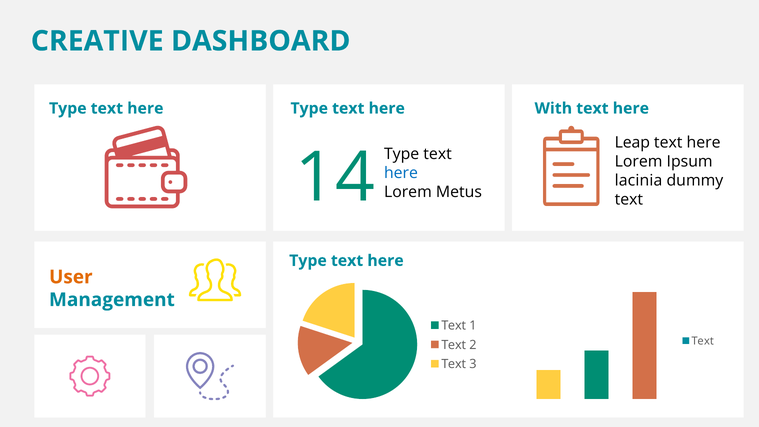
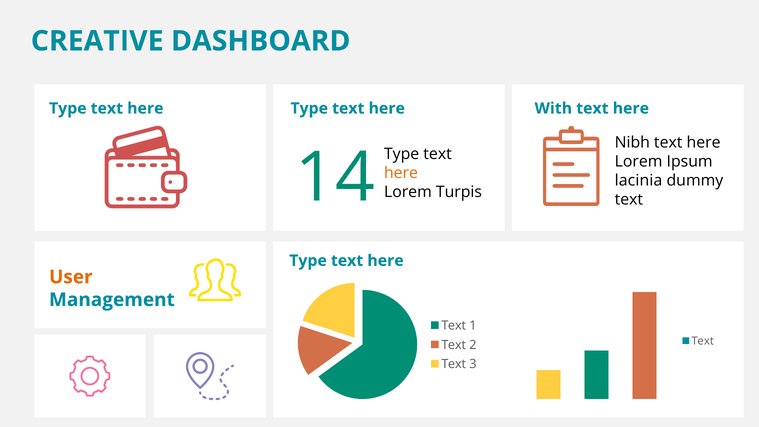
Leap: Leap -> Nibh (632, 143)
here colour: blue -> orange (401, 173)
Metus: Metus -> Turpis (459, 192)
